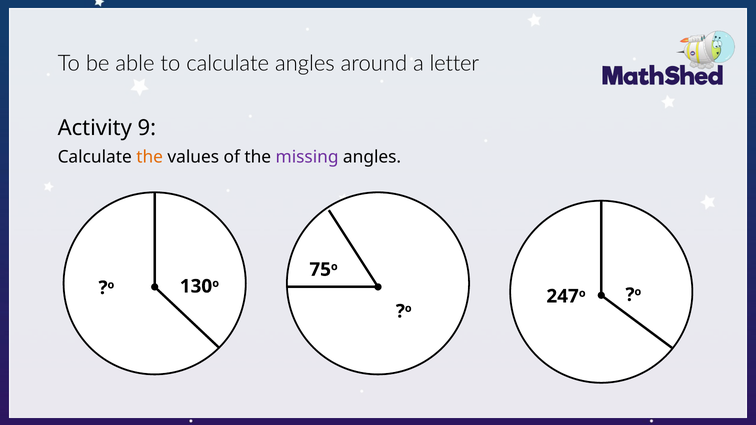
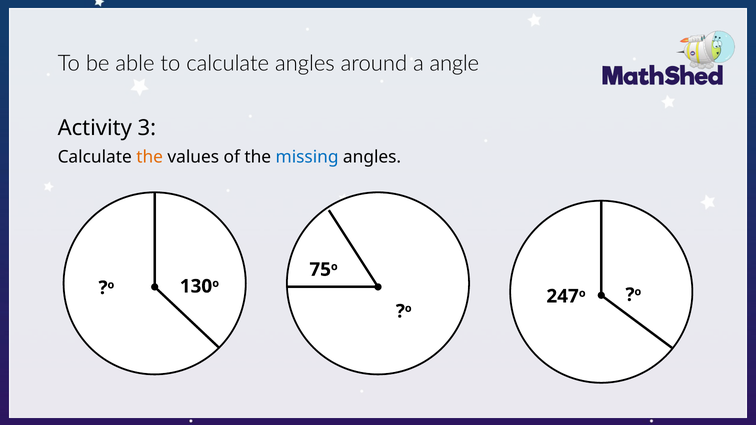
letter: letter -> angle (454, 64)
9: 9 -> 3 (147, 128)
missing colour: purple -> blue (307, 157)
